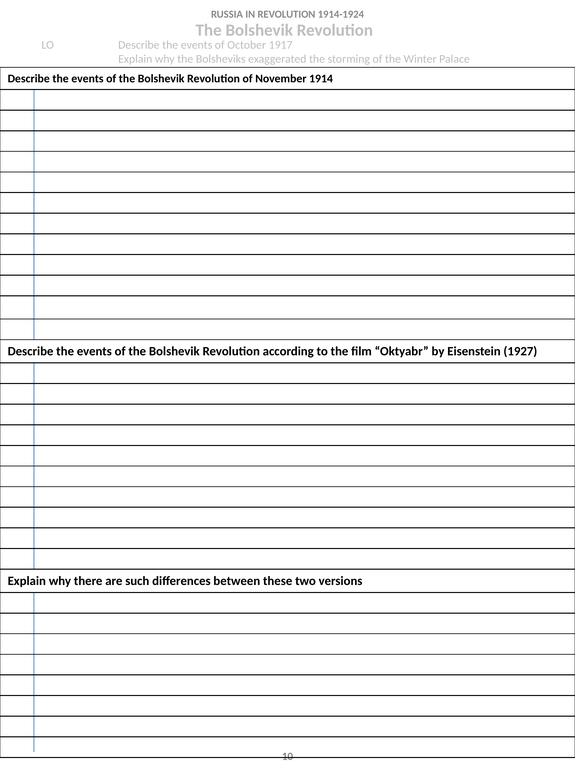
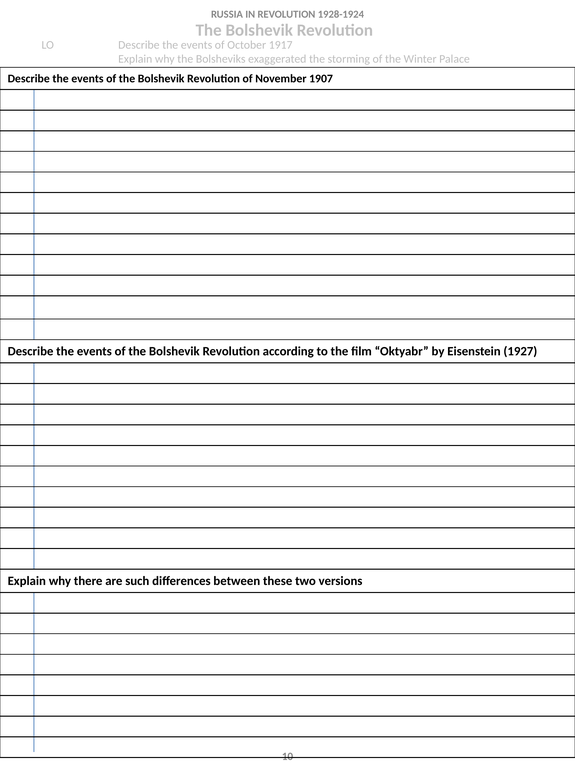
1914-1924: 1914-1924 -> 1928-1924 (341, 14)
1914: 1914 -> 1907 (321, 79)
